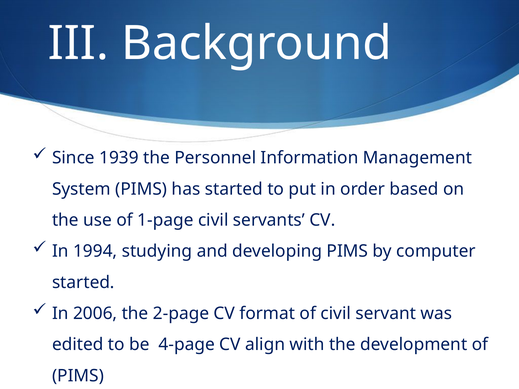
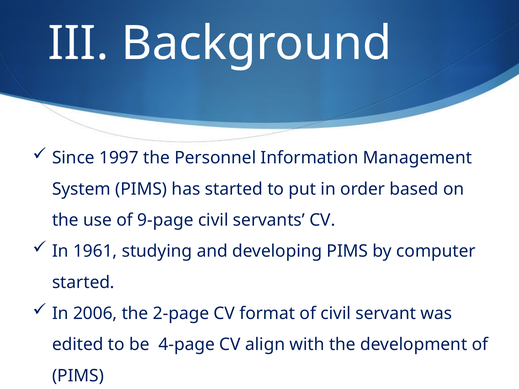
1939: 1939 -> 1997 (119, 158)
1-page: 1-page -> 9-page (165, 220)
1994: 1994 -> 1961 (95, 251)
